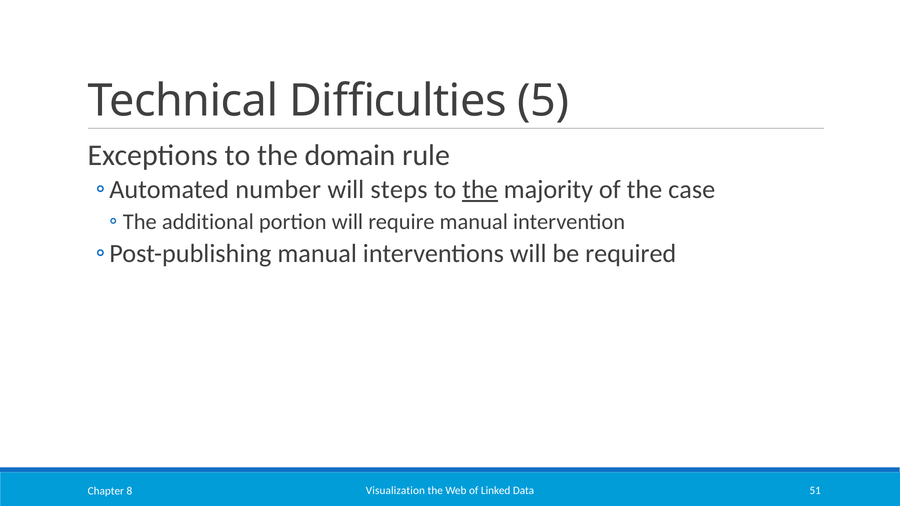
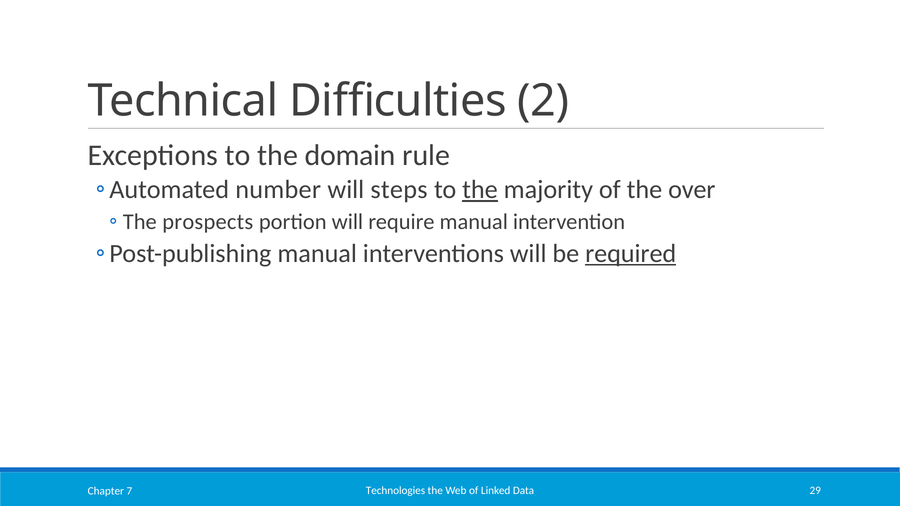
5: 5 -> 2 (543, 101)
case: case -> over (692, 190)
additional: additional -> prospects (208, 222)
required underline: none -> present (631, 254)
Visualization: Visualization -> Technologies (395, 491)
51: 51 -> 29 (815, 491)
8: 8 -> 7 (129, 491)
